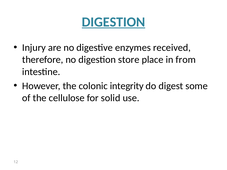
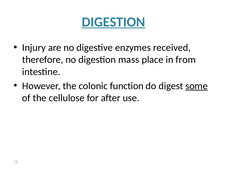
store: store -> mass (129, 60)
integrity: integrity -> function (127, 86)
some underline: none -> present (197, 86)
solid: solid -> after (111, 98)
